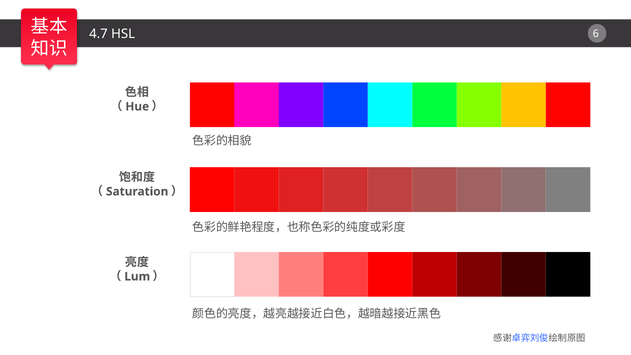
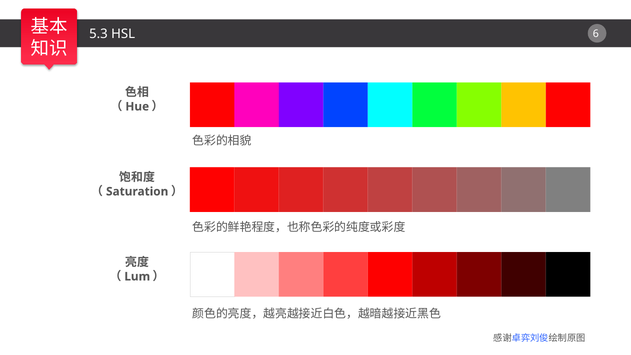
4.7: 4.7 -> 5.3 (98, 34)
